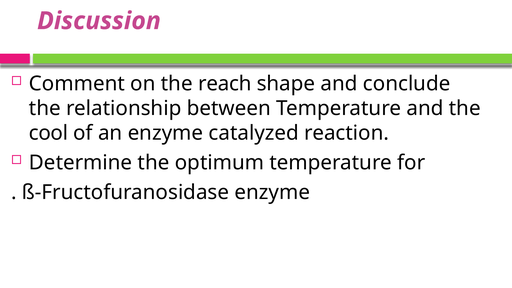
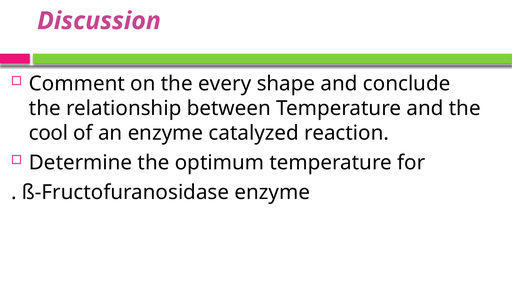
reach: reach -> every (225, 84)
